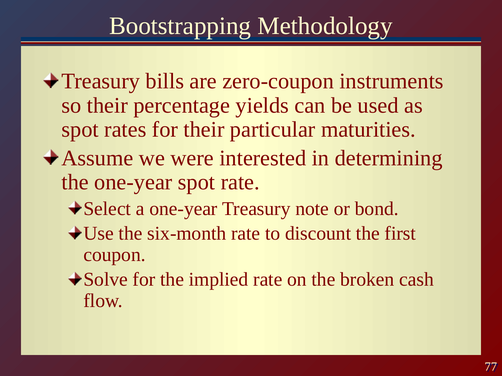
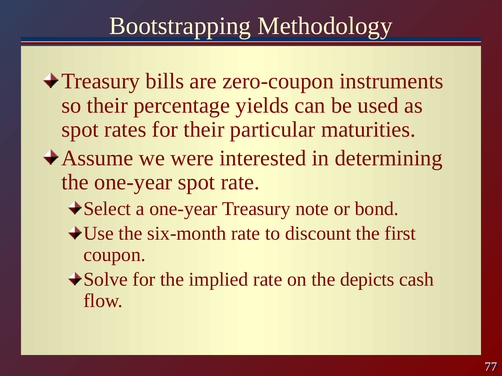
broken: broken -> depicts (367, 280)
